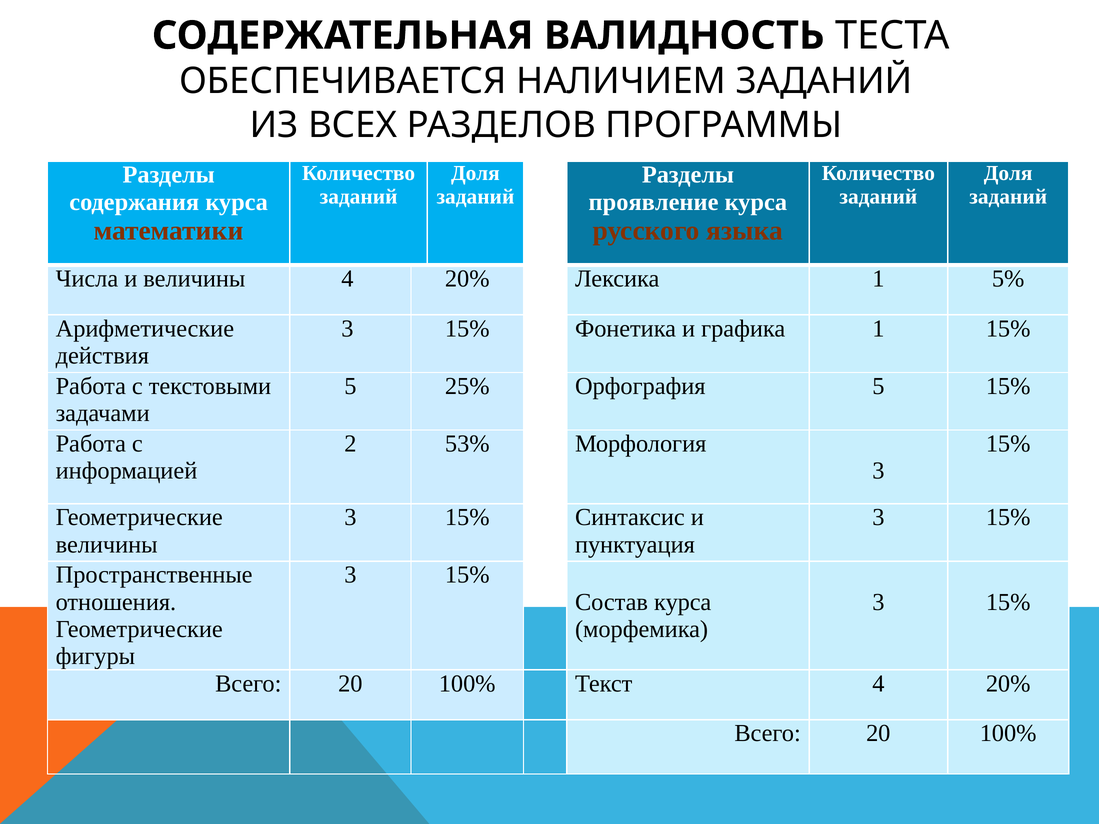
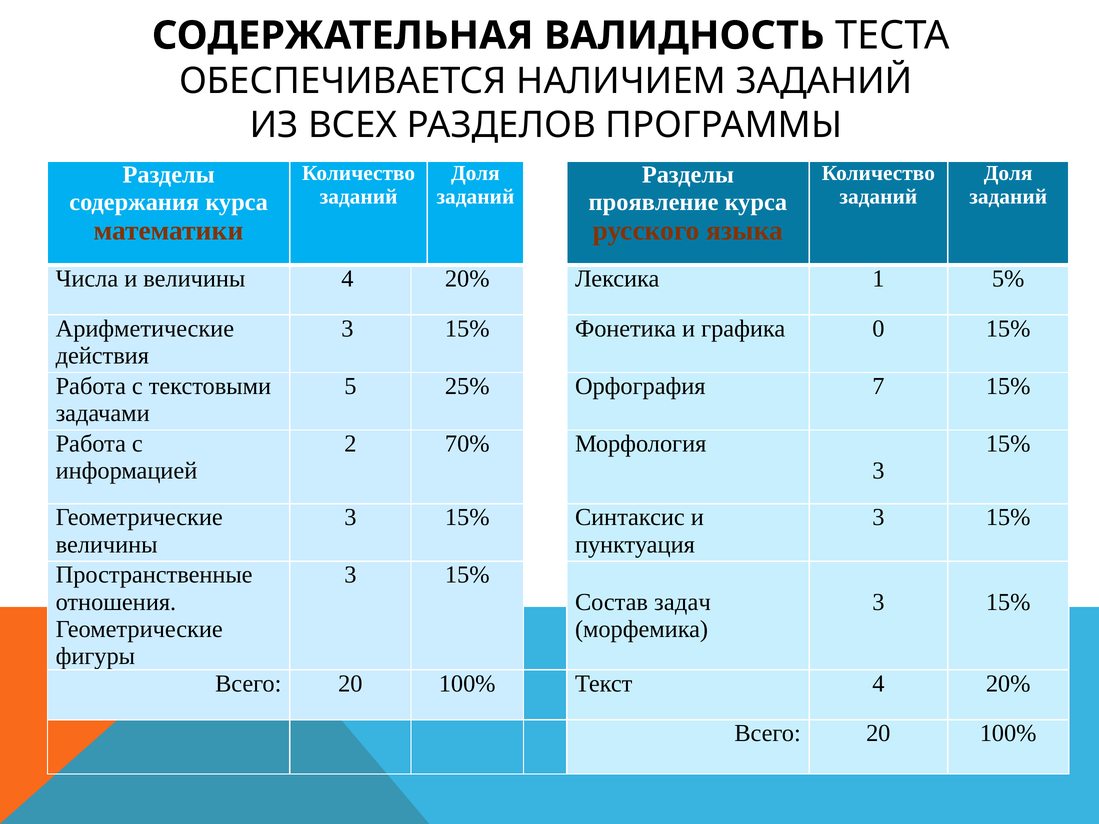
графика 1: 1 -> 0 (878, 329)
Орфография 5: 5 -> 7 (878, 386)
53%: 53% -> 70% (467, 444)
Состав курса: курса -> задач (682, 602)
